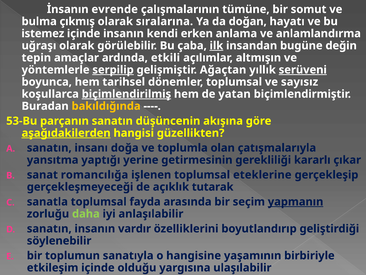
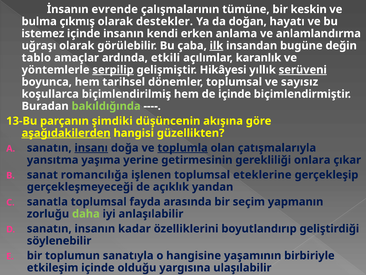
somut: somut -> keskin (309, 9)
sıralarına: sıralarına -> destekler (164, 21)
tepin: tepin -> tablo (36, 58)
altmışın: altmışın -> karanlık (258, 58)
Ağaçtan: Ağaçtan -> Hikâyesi (223, 70)
biçimlendirilmiş underline: present -> none (126, 94)
de yatan: yatan -> içinde (235, 94)
bakıldığında colour: yellow -> light green (106, 106)
53-Bu: 53-Bu -> 13-Bu (22, 121)
parçanın sanatın: sanatın -> şimdiki (112, 121)
insanı underline: none -> present (91, 148)
toplumla underline: none -> present (183, 148)
yaptığı: yaptığı -> yaşıma (101, 160)
kararlı: kararlı -> onlara (312, 160)
tutarak: tutarak -> yandan (213, 187)
yapmanın underline: present -> none (296, 201)
vardır: vardır -> kadar (134, 228)
